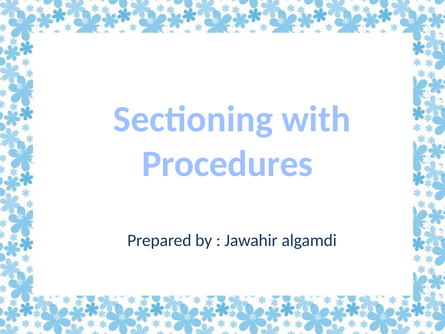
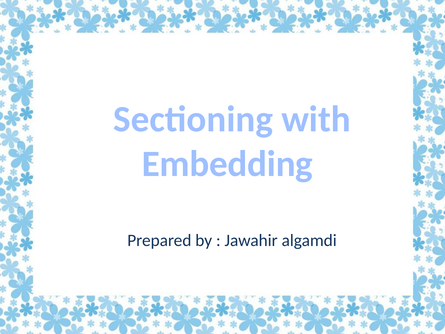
Procedures: Procedures -> Embedding (227, 164)
